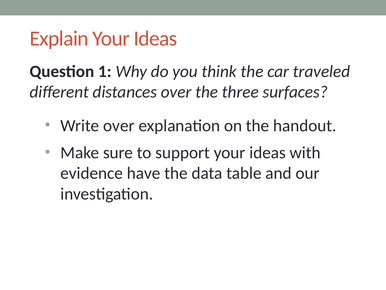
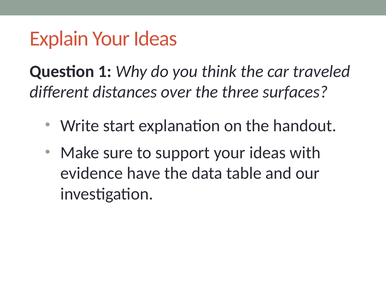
Write over: over -> start (119, 125)
